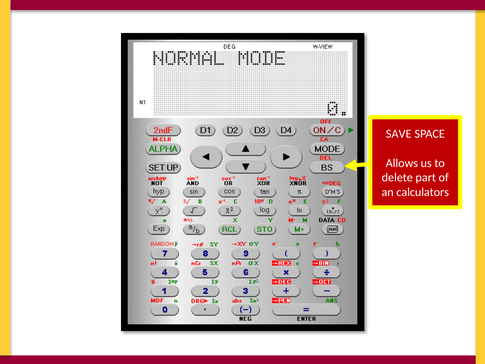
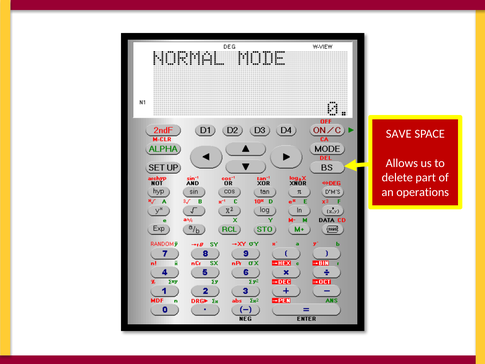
calculators: calculators -> operations (423, 192)
